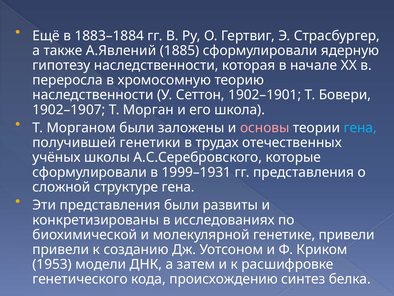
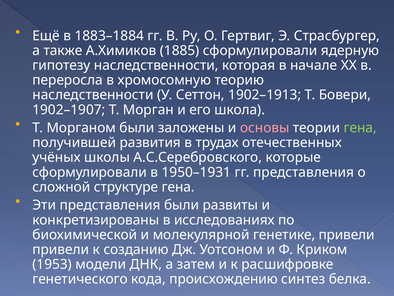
А.Явлений: А.Явлений -> А.Химиков (121, 50)
1902–1901: 1902–1901 -> 1902–1913 (265, 95)
гена colour: light blue -> light green (360, 128)
генетики: генетики -> развития (150, 142)
1999–1931: 1999–1931 -> 1950–1931 (196, 172)
